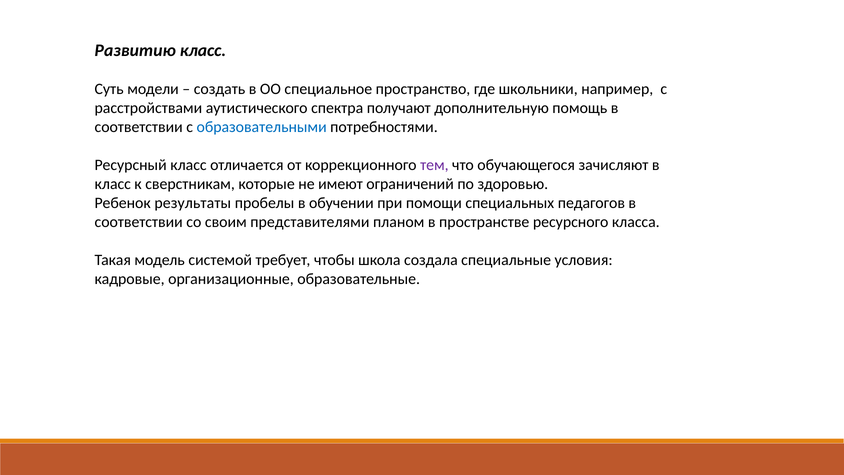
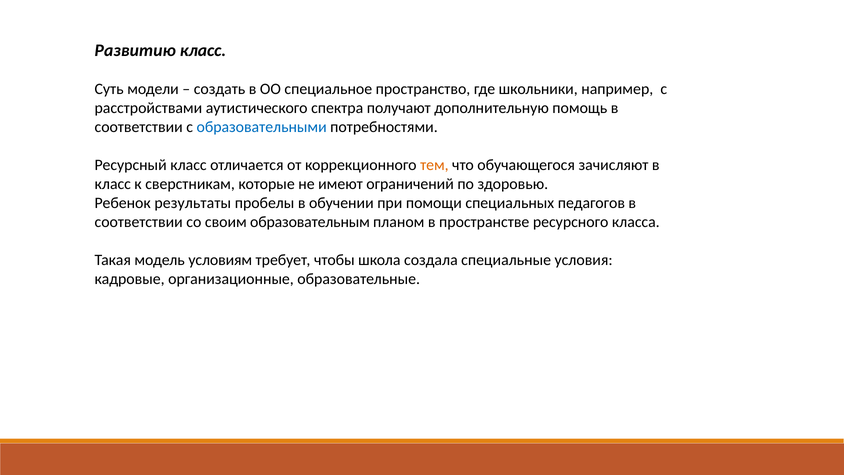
тем colour: purple -> orange (434, 165)
представителями: представителями -> образовательным (310, 222)
системой: системой -> условиям (220, 260)
